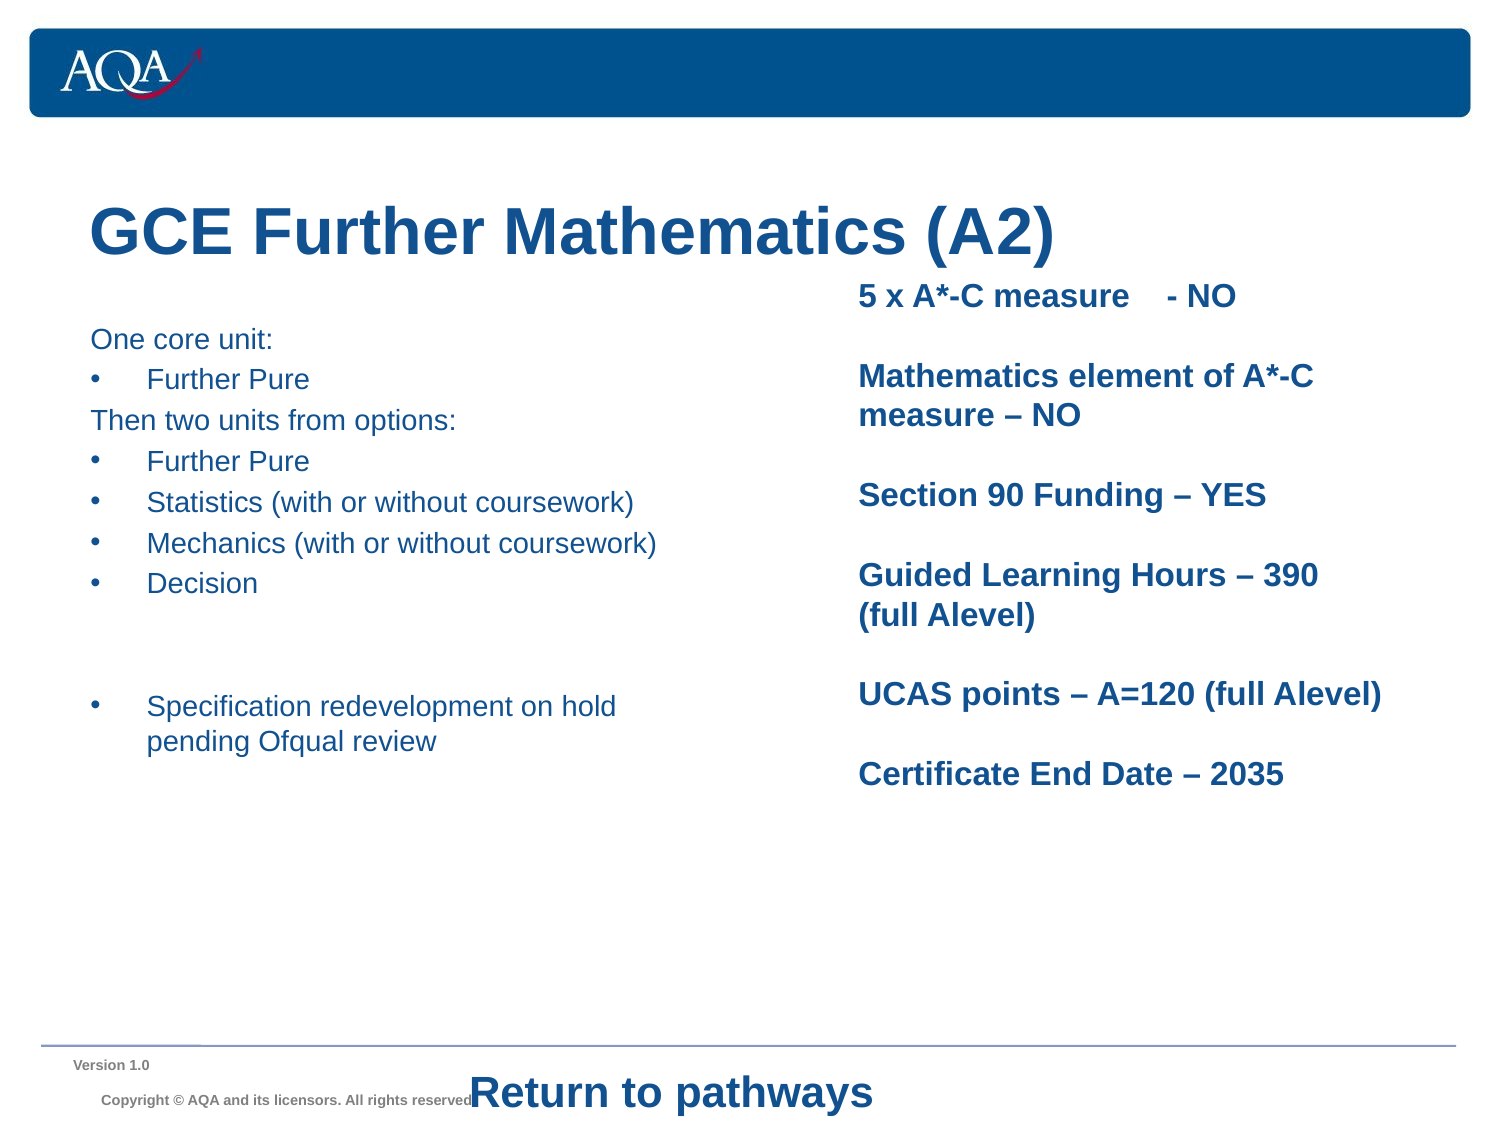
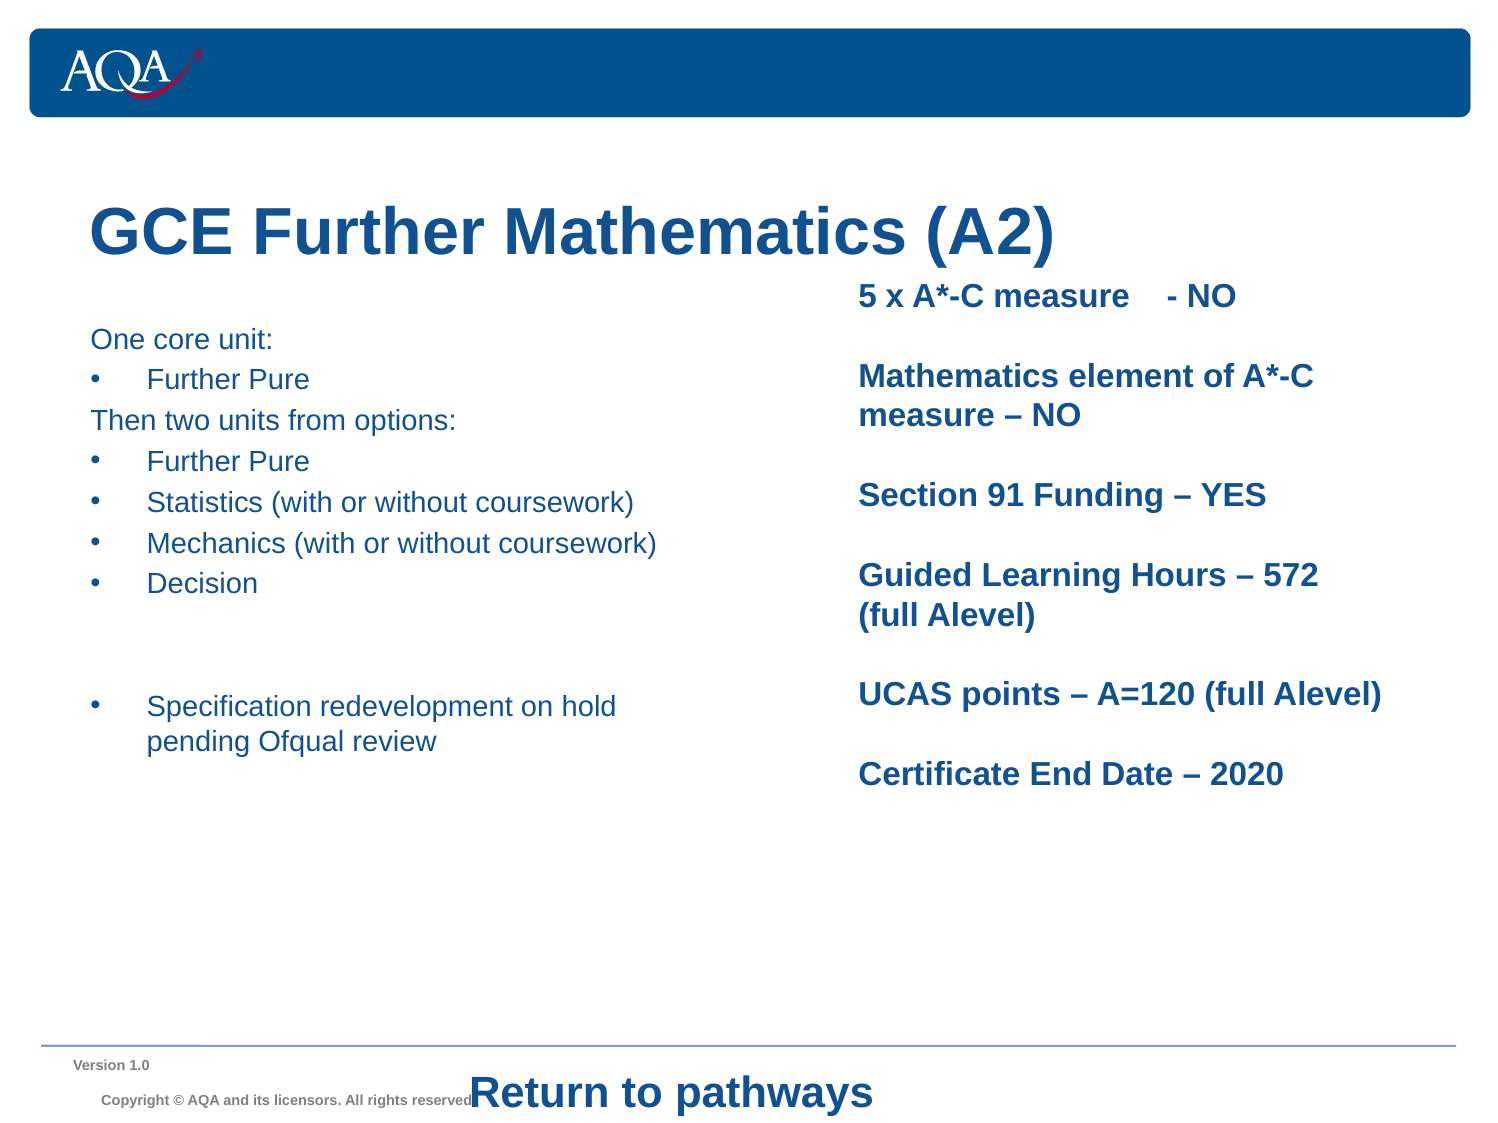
90: 90 -> 91 (1006, 496)
390: 390 -> 572 (1291, 576)
2035: 2035 -> 2020 (1247, 775)
